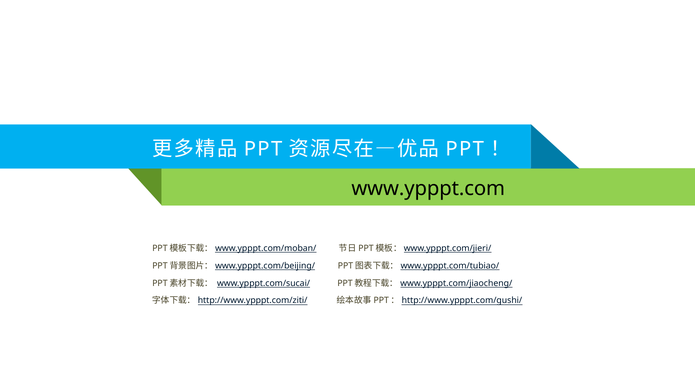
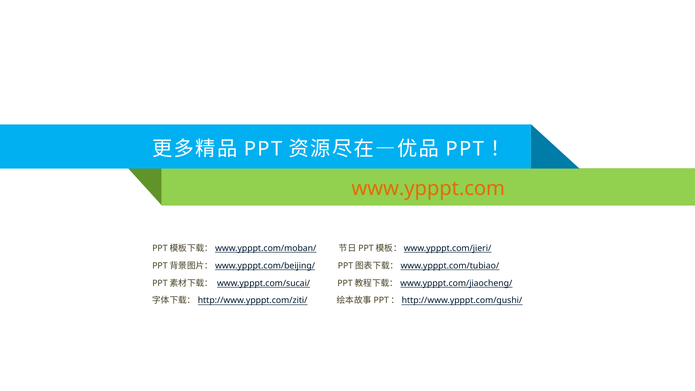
www.ypppt.com colour: black -> orange (428, 188)
